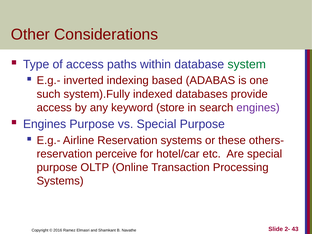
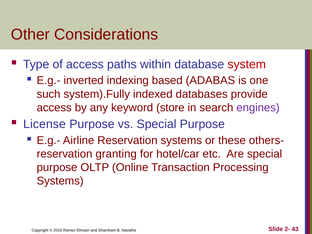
system colour: green -> red (247, 64)
Engines: Engines -> License (44, 124)
perceive: perceive -> granting (116, 154)
